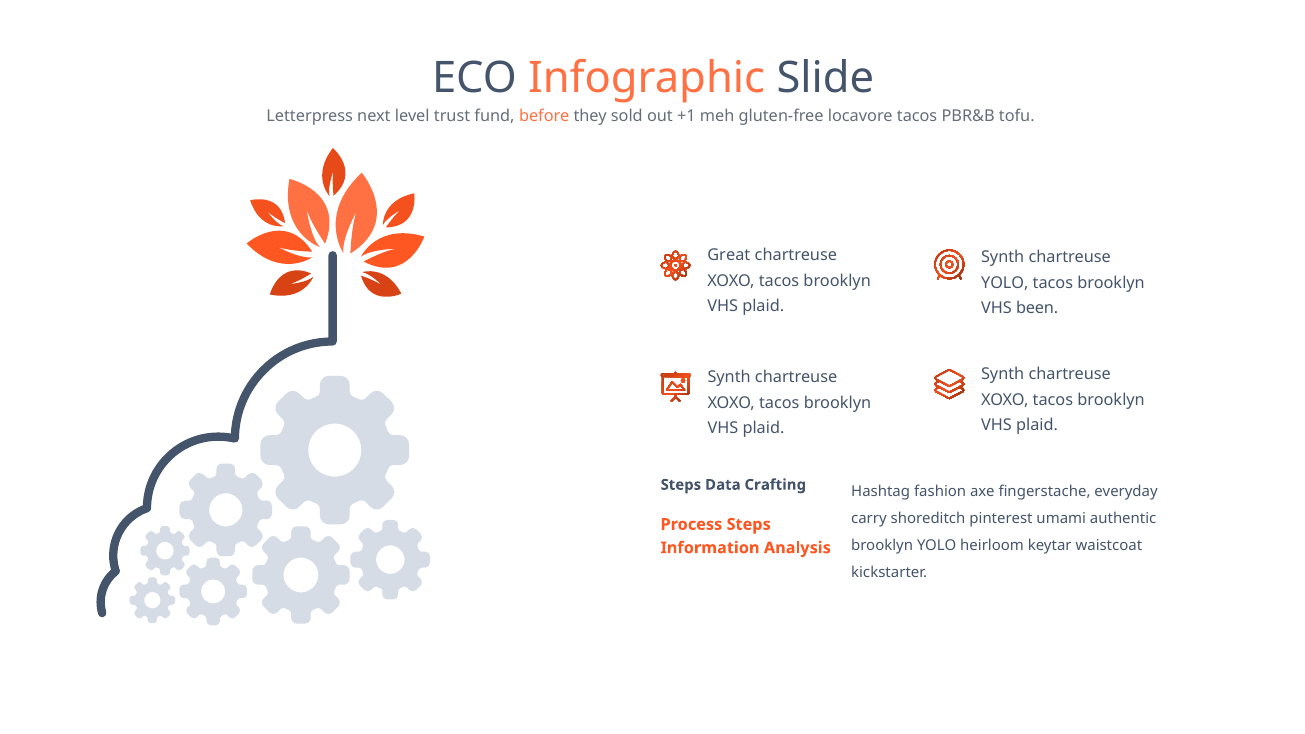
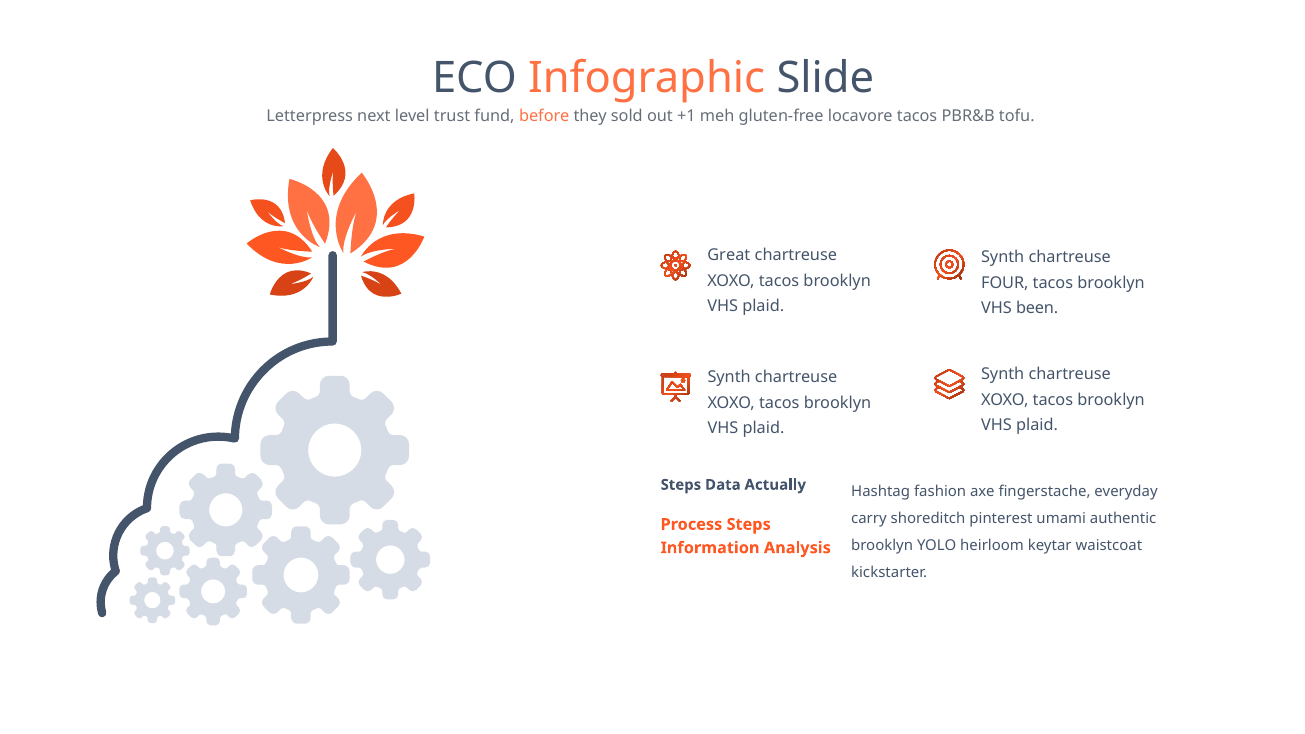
YOLO: YOLO -> FOUR (1005, 283)
Crafting: Crafting -> Actually (775, 485)
